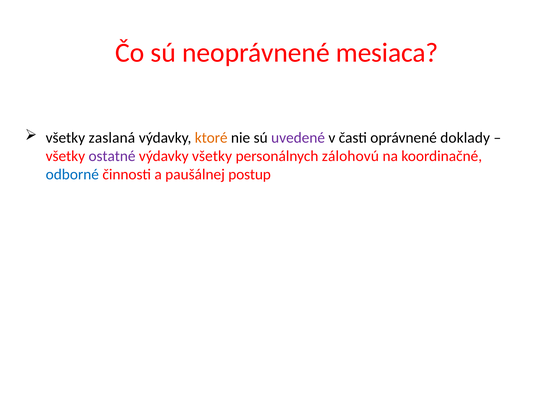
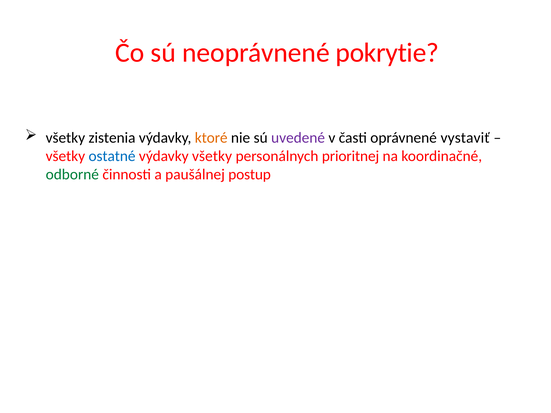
mesiaca: mesiaca -> pokrytie (387, 53)
zaslaná: zaslaná -> zistenia (112, 138)
doklady: doklady -> vystaviť (465, 138)
ostatné colour: purple -> blue (112, 156)
zálohovú: zálohovú -> prioritnej (351, 156)
odborné colour: blue -> green (72, 175)
